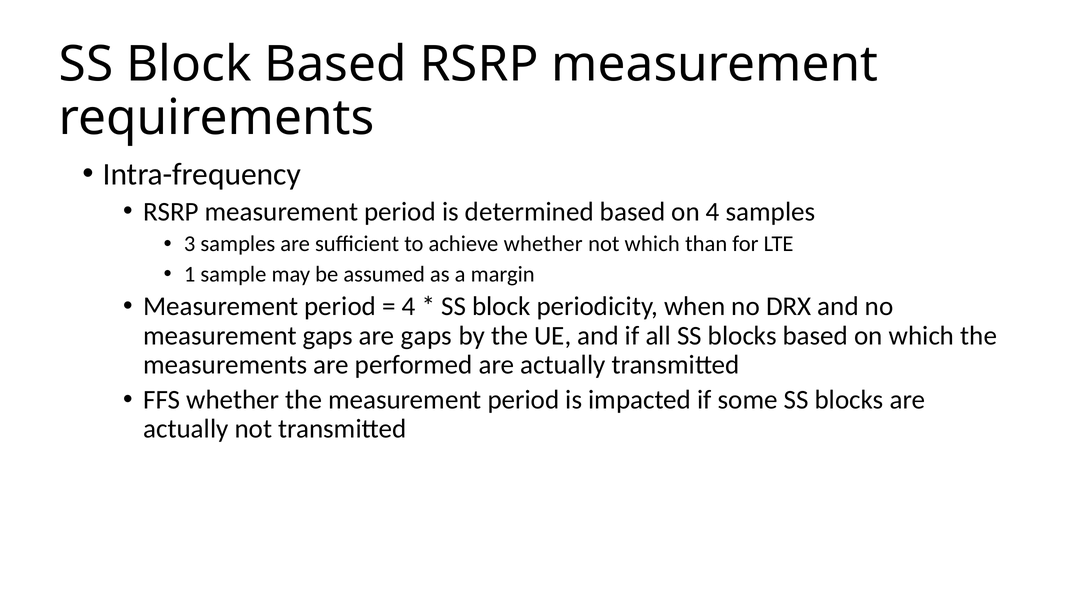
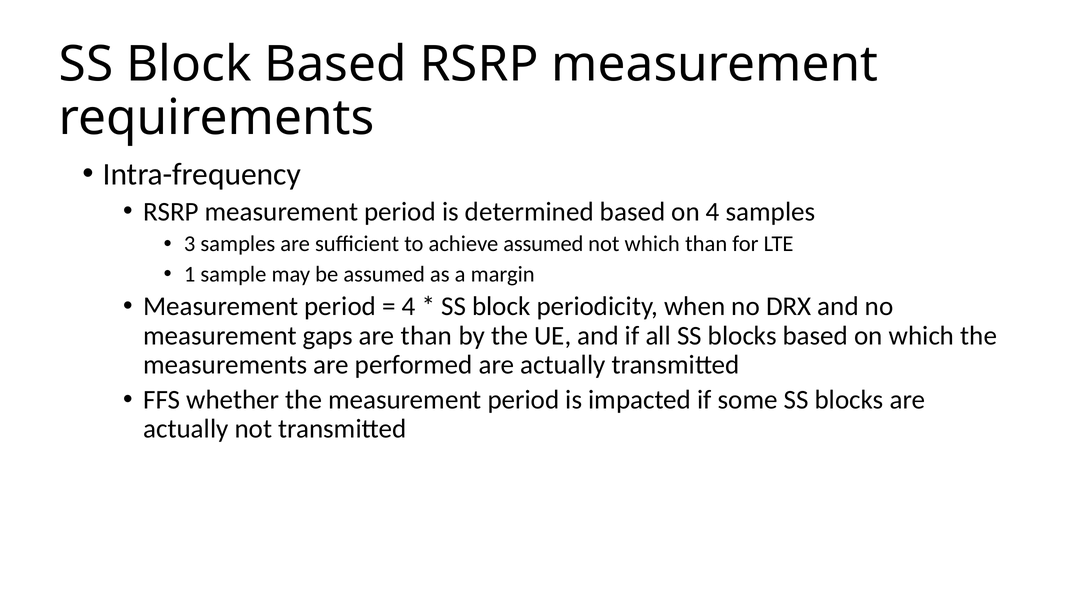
achieve whether: whether -> assumed (543, 244)
are gaps: gaps -> than (426, 335)
